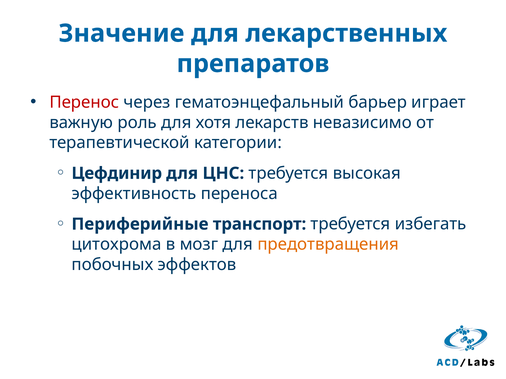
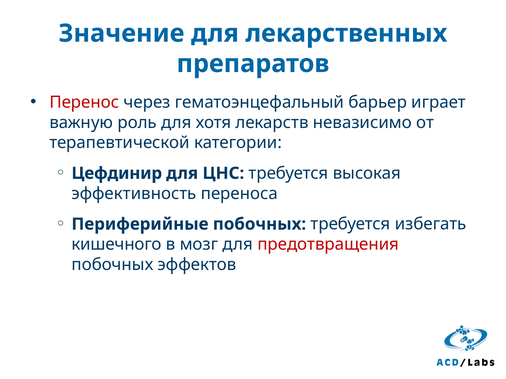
Периферийные транспорт: транспорт -> побочных (259, 224)
цитохрома: цитохрома -> кишечного (117, 245)
предотвращения colour: orange -> red (328, 245)
